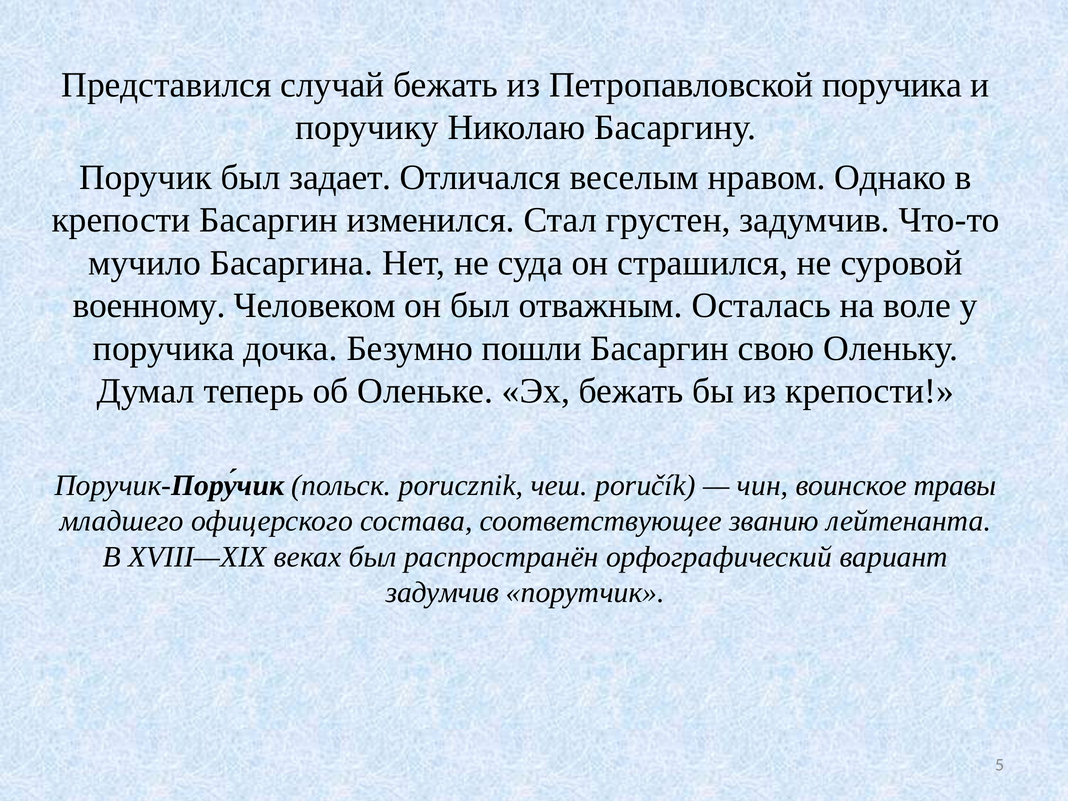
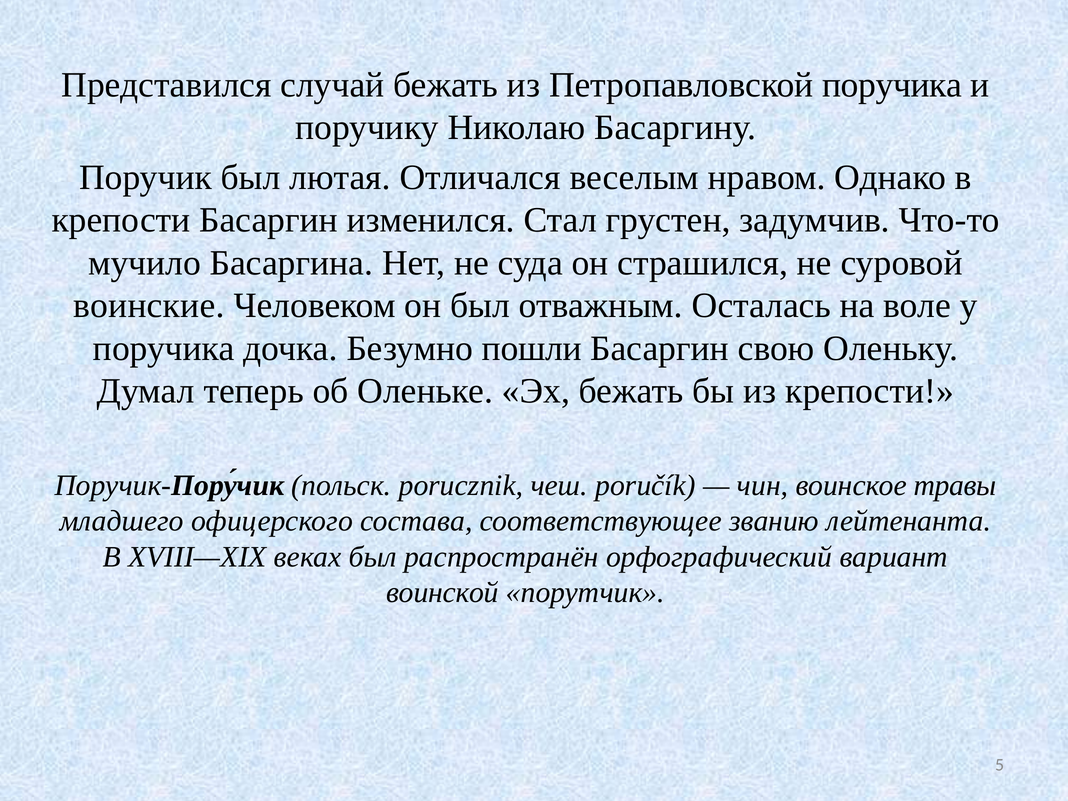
задает: задает -> лютая (340, 177)
военному: военному -> воинские (149, 306)
задумчив: задумчив -> воинской (442, 592)
